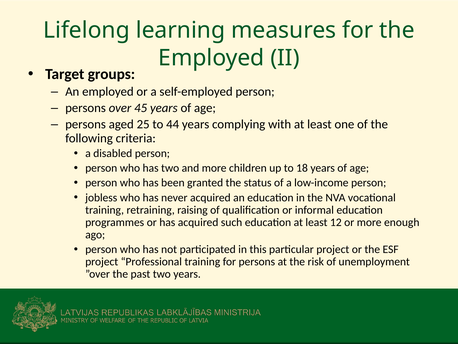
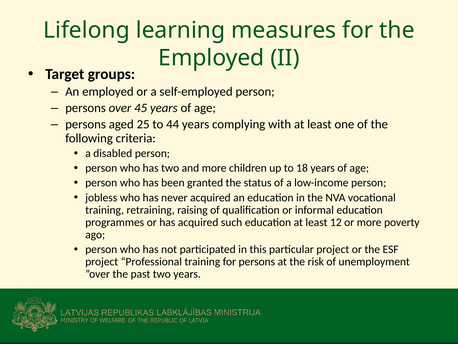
enough: enough -> poverty (402, 222)
